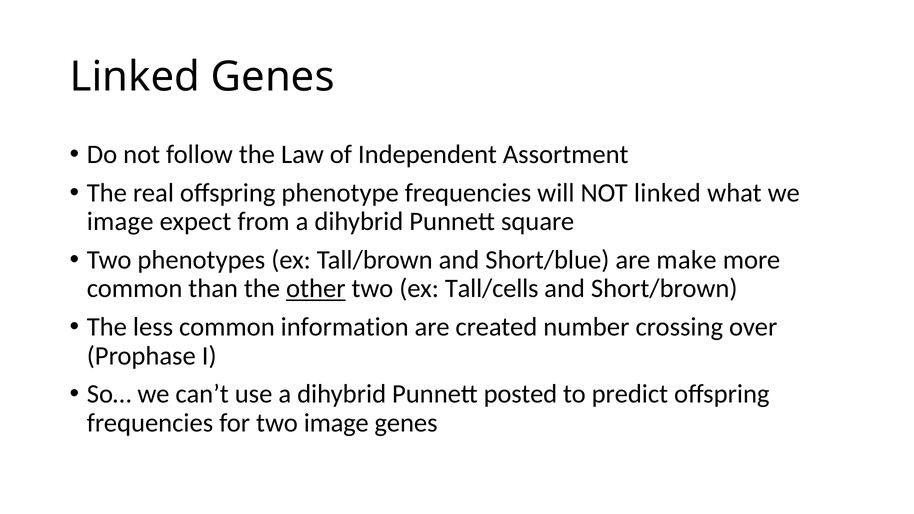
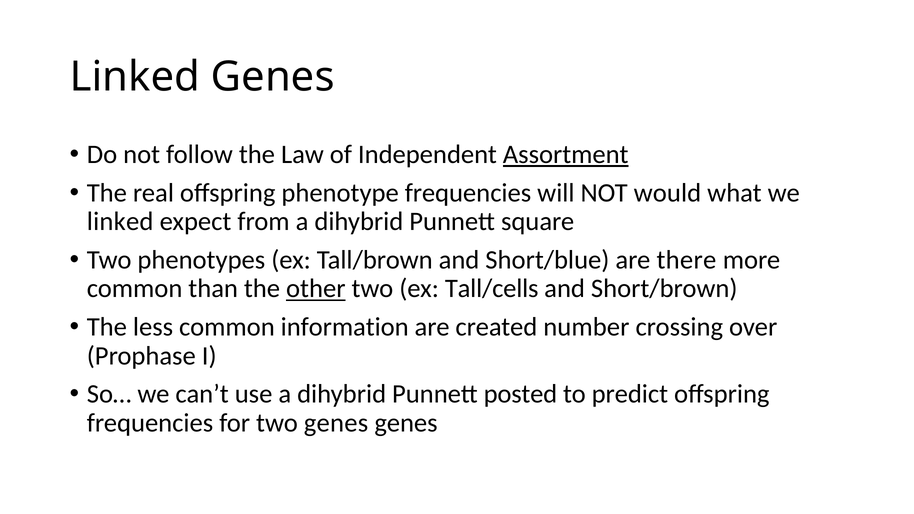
Assortment underline: none -> present (566, 155)
NOT linked: linked -> would (667, 193)
image: image -> linked (120, 222)
make: make -> there (686, 260)
two image: image -> genes (336, 423)
